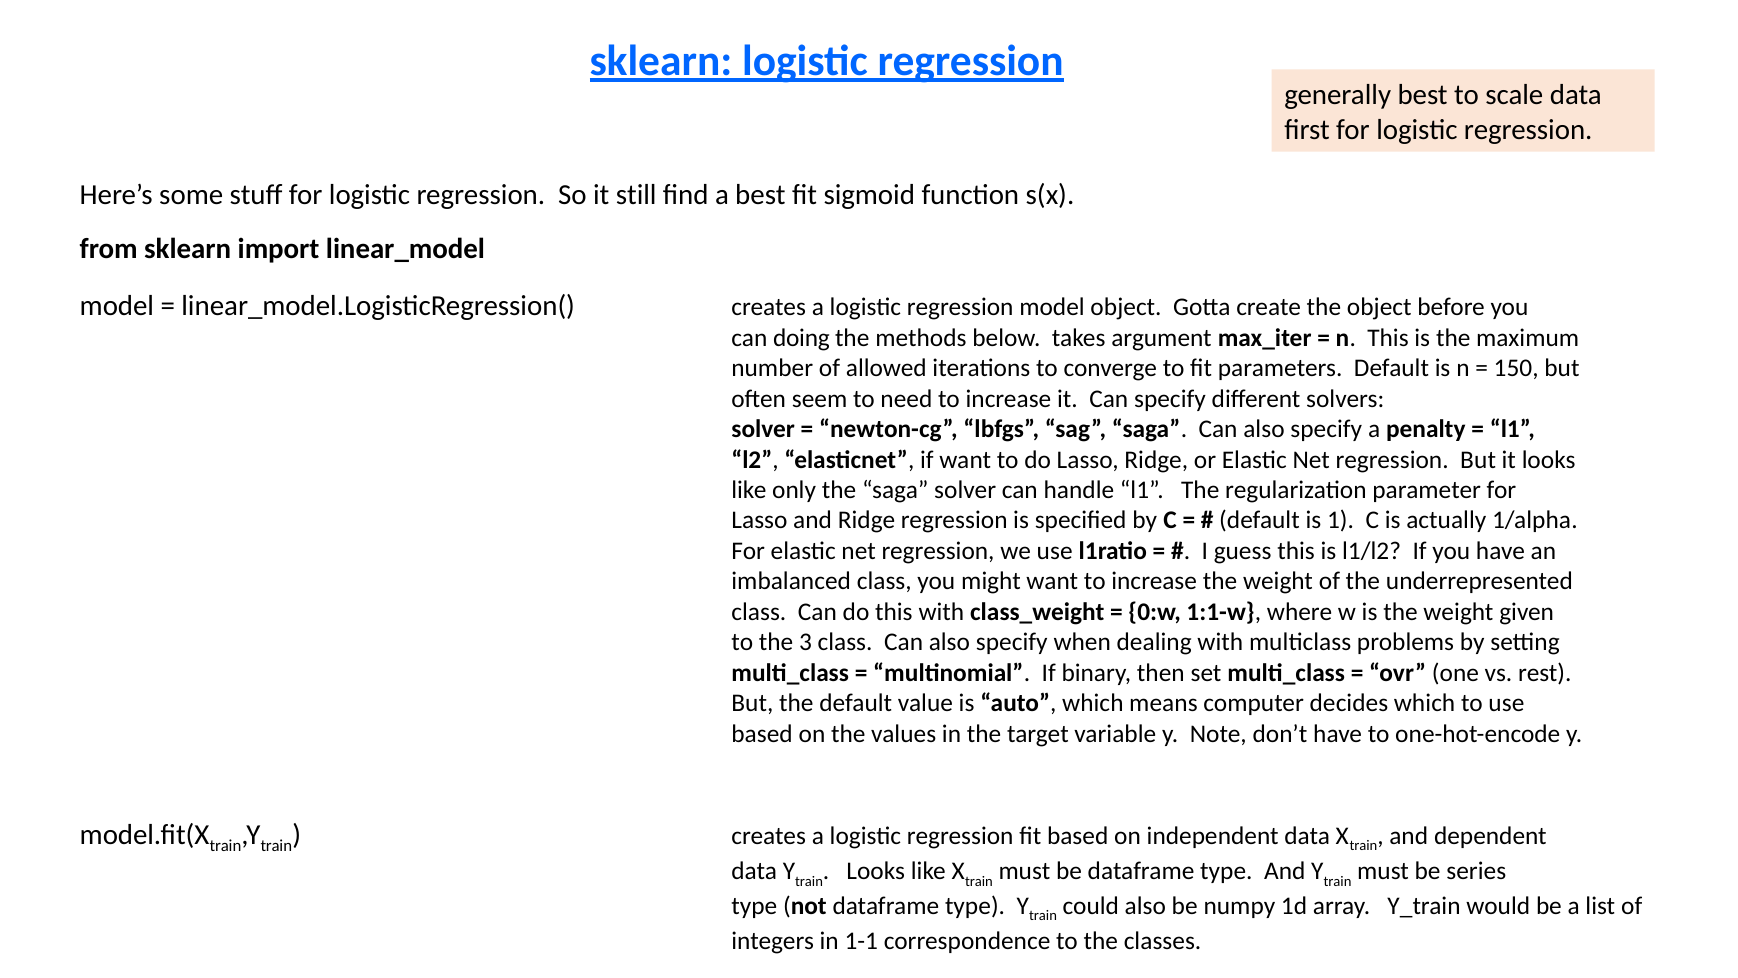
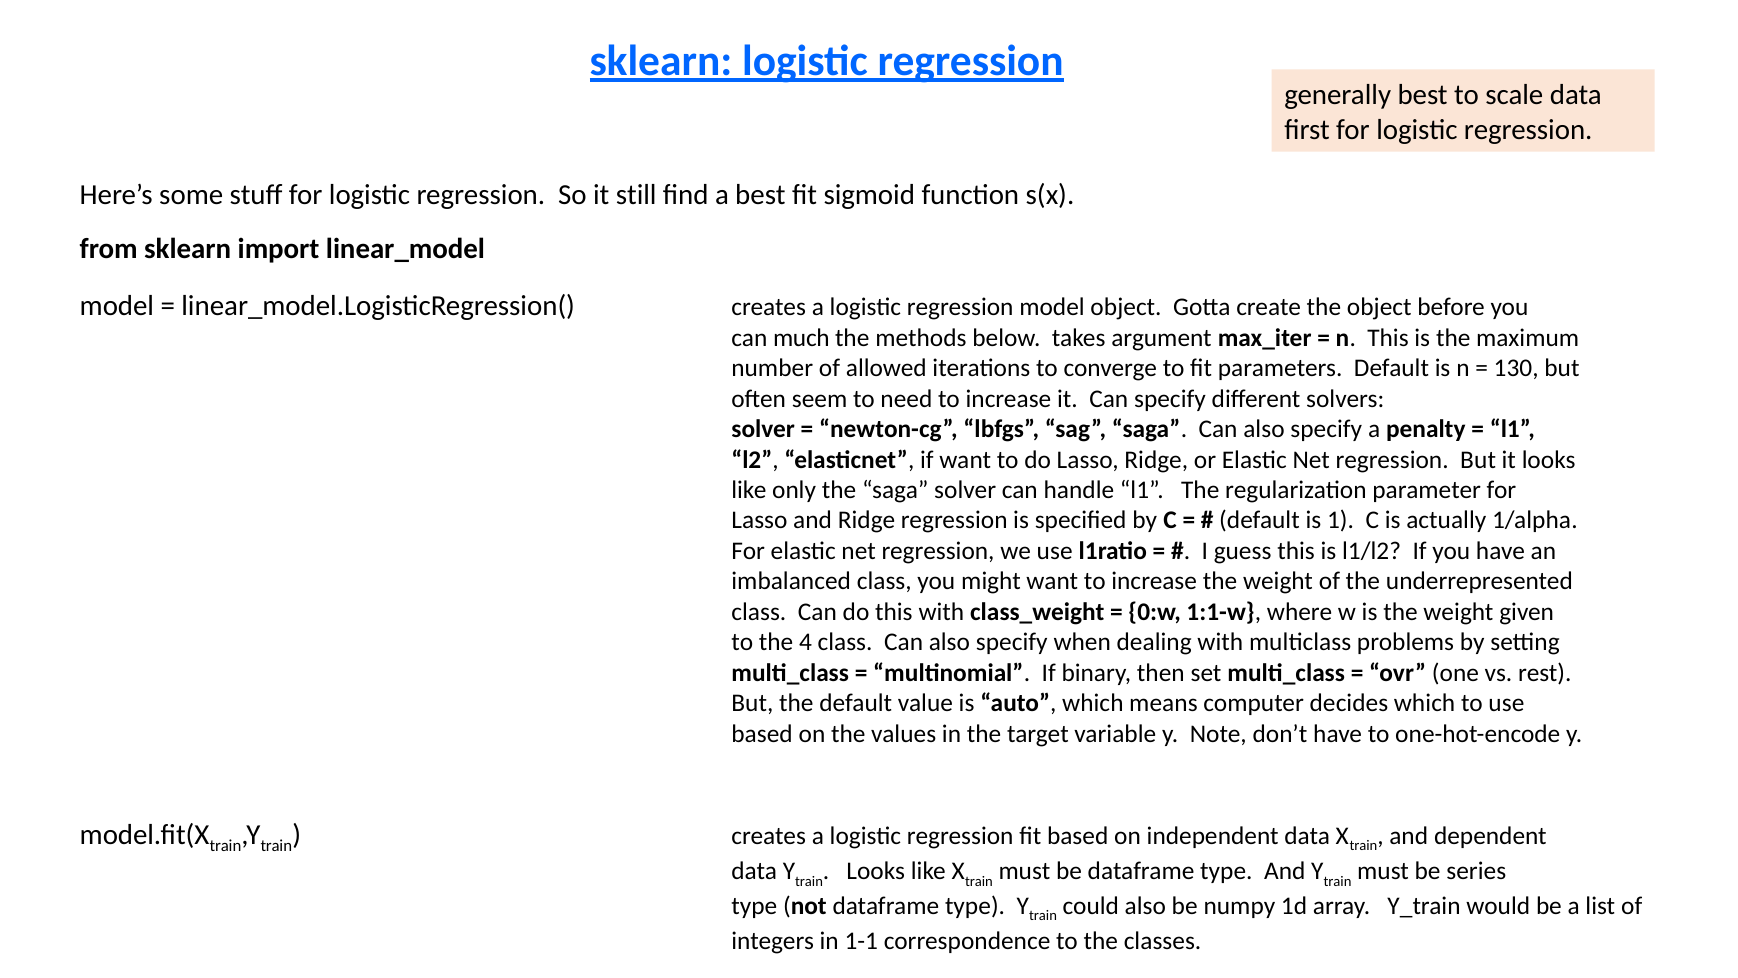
doing: doing -> much (801, 338)
150: 150 -> 130 (1516, 368)
3: 3 -> 4 (805, 642)
